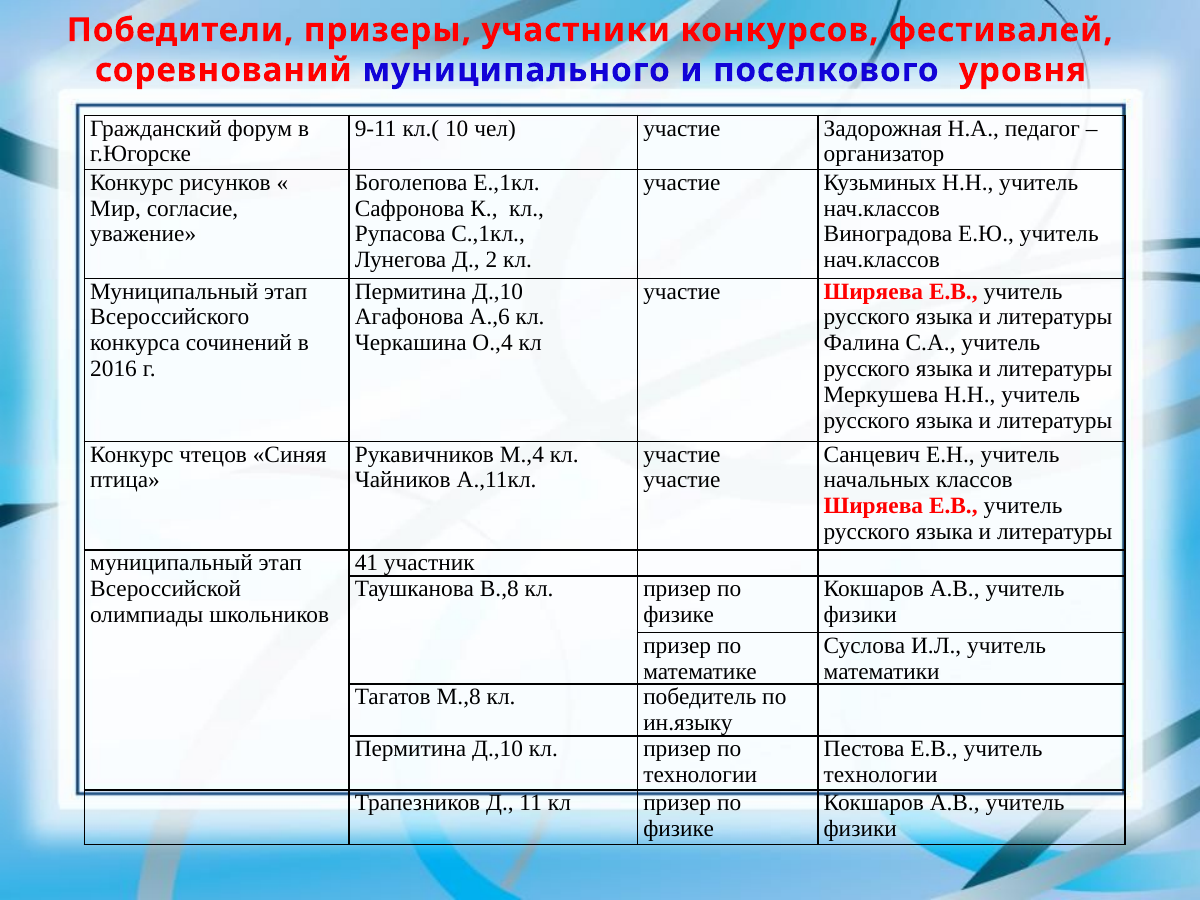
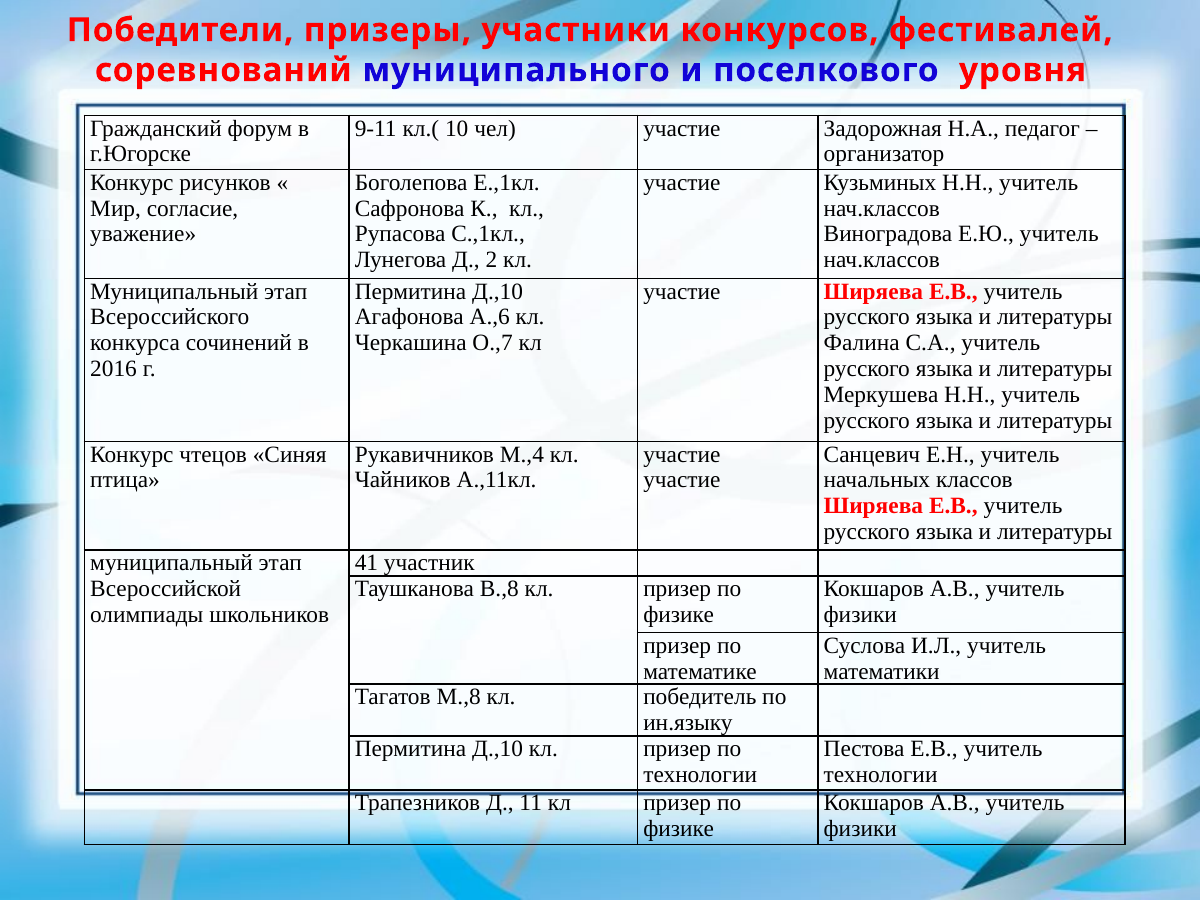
О.,4: О.,4 -> О.,7 (493, 343)
